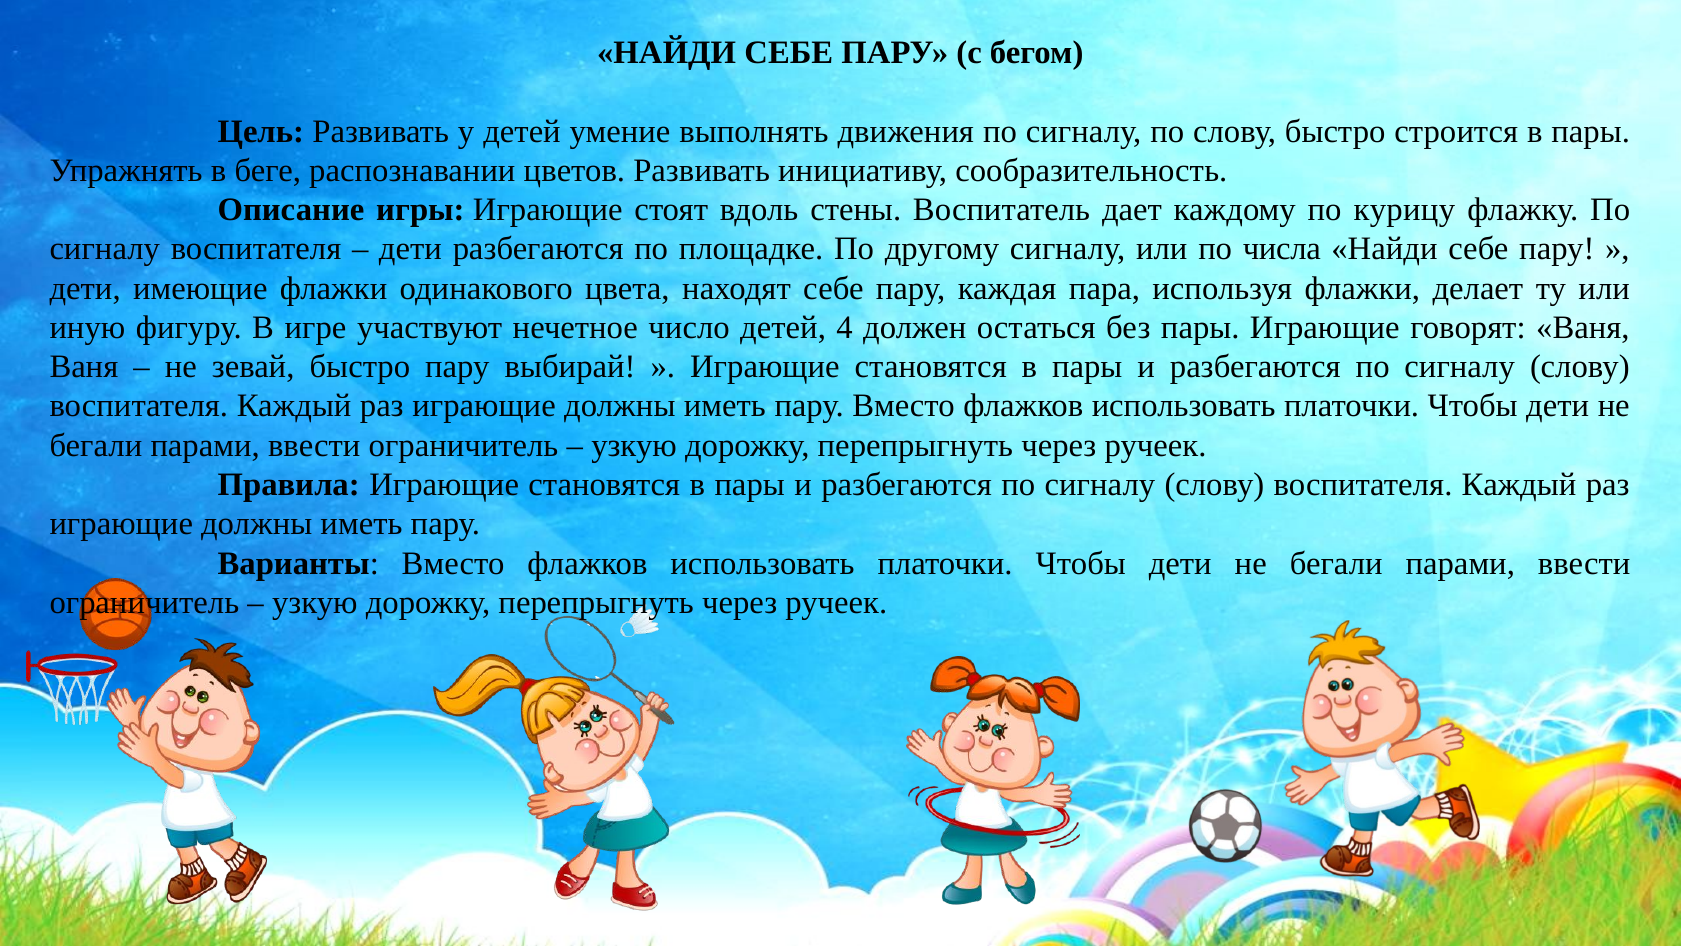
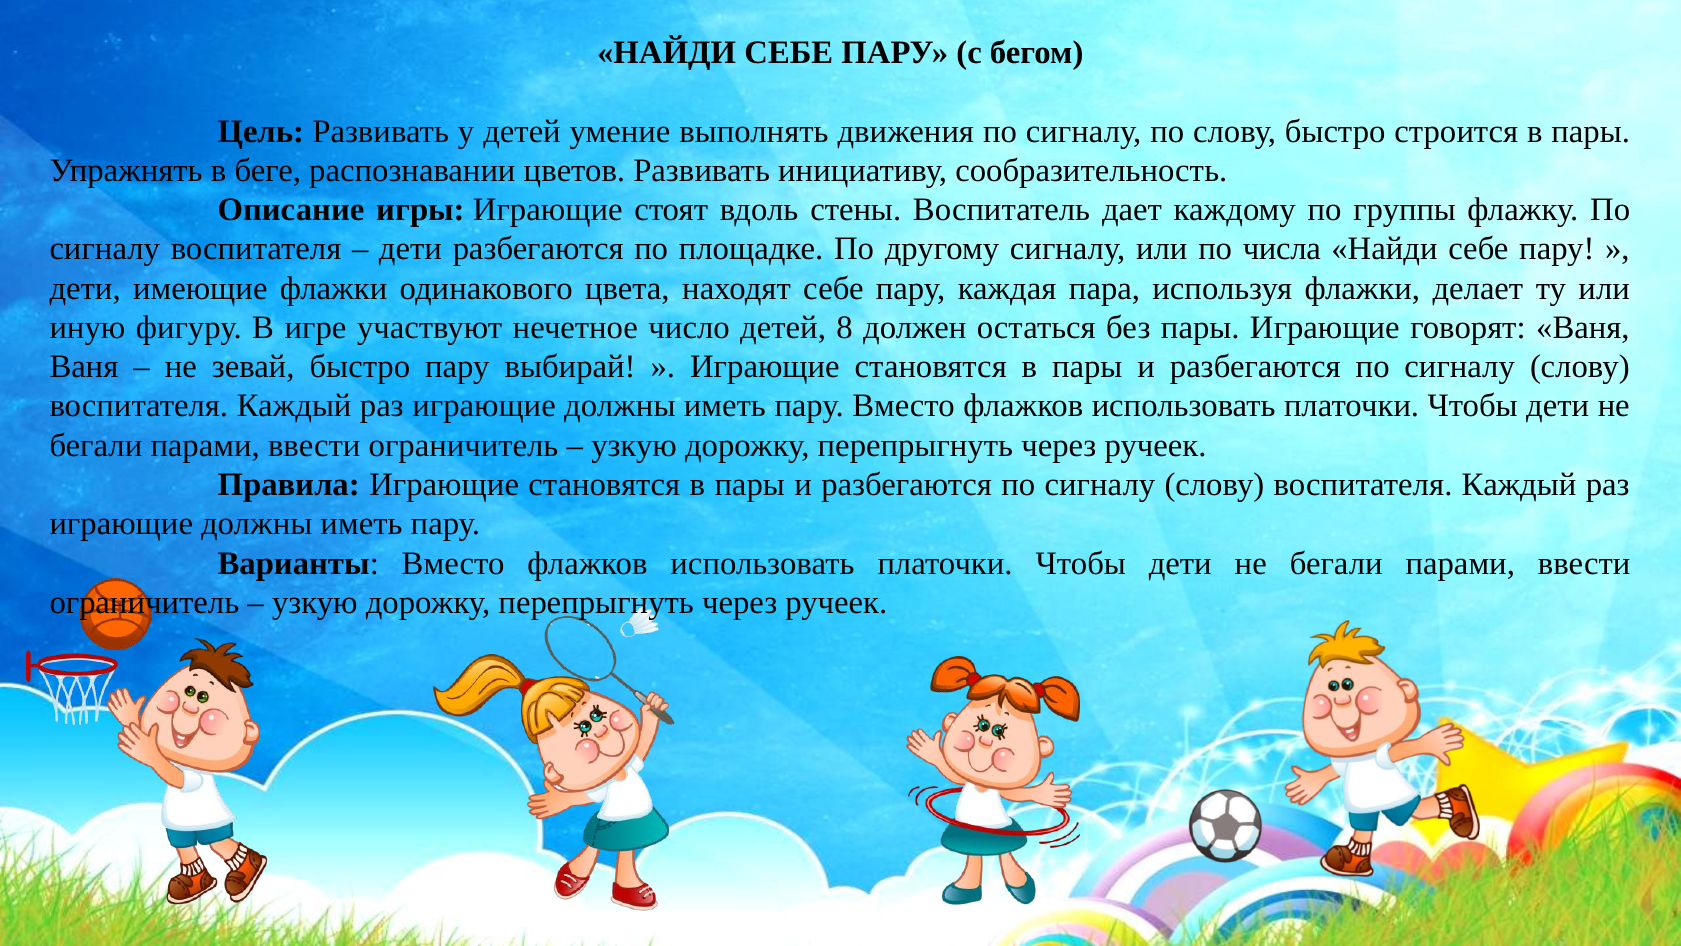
курицу: курицу -> группы (1405, 210)
4: 4 -> 8 (845, 328)
